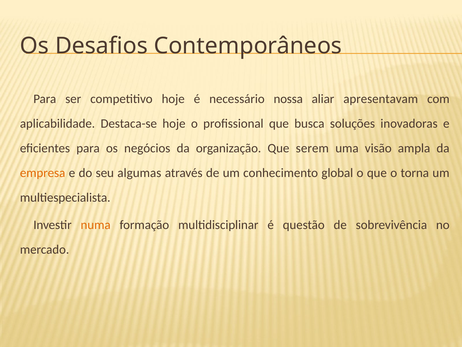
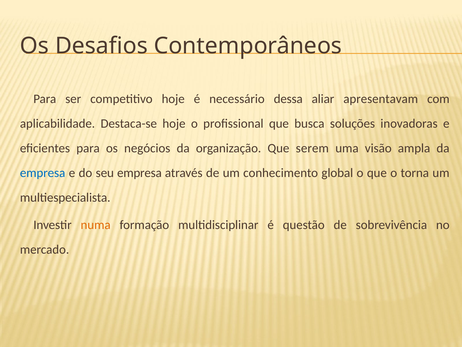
nossa: nossa -> dessa (288, 99)
empresa colour: orange -> blue (43, 173)
seu algumas: algumas -> empresa (139, 173)
